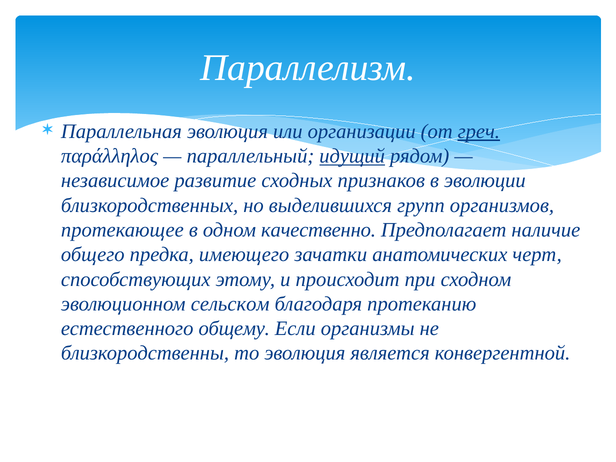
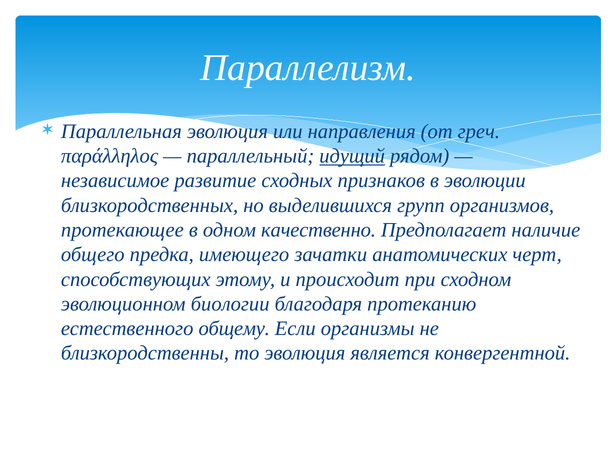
организации: организации -> направления (362, 131)
греч underline: present -> none (479, 131)
сельском: сельском -> биологии (230, 304)
